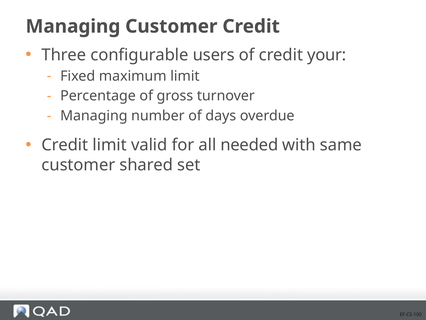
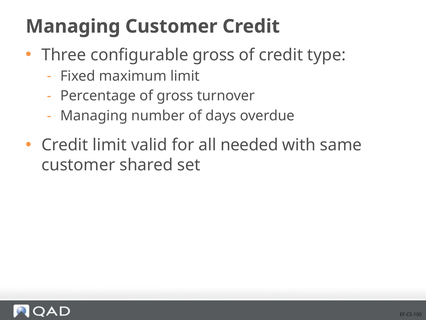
configurable users: users -> gross (214, 55)
your: your -> type (327, 55)
